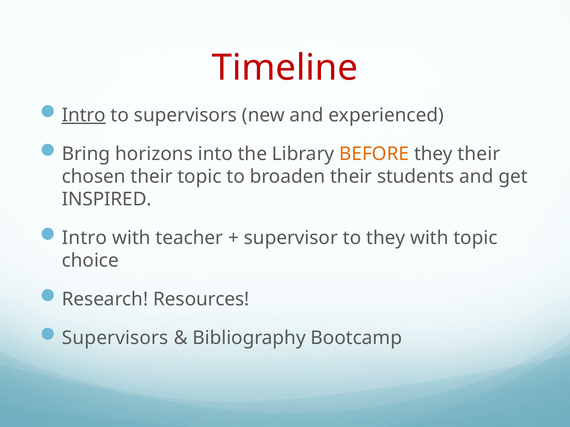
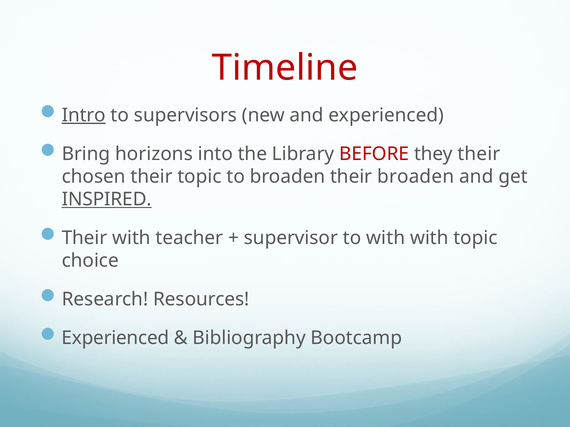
BEFORE colour: orange -> red (374, 154)
their students: students -> broaden (416, 177)
INSPIRED underline: none -> present (107, 200)
Intro: Intro -> Their (85, 238)
to they: they -> with (386, 238)
Supervisors: Supervisors -> Experienced (115, 338)
